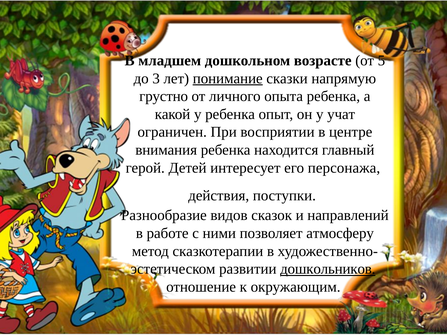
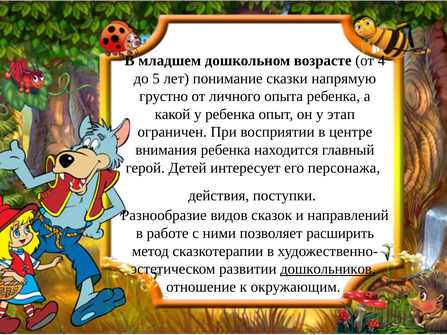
5: 5 -> 4 (381, 61)
3: 3 -> 5 (156, 78)
понимание underline: present -> none (228, 78)
учат: учат -> этап (341, 114)
атмосферу: атмосферу -> расширить (340, 233)
